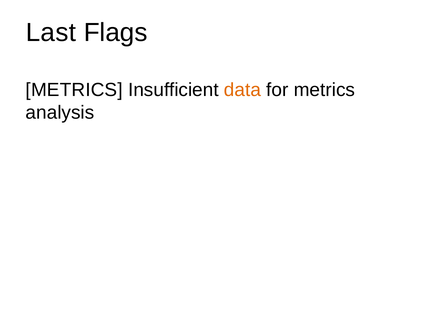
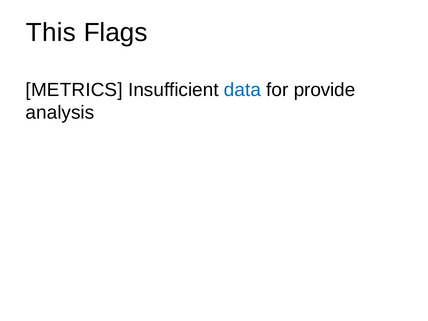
Last: Last -> This (51, 32)
data colour: orange -> blue (242, 90)
for metrics: metrics -> provide (325, 90)
